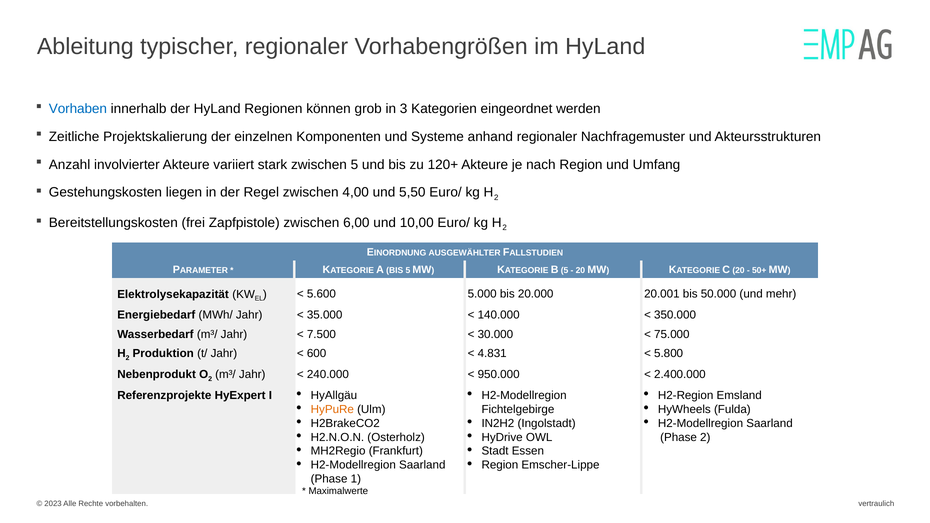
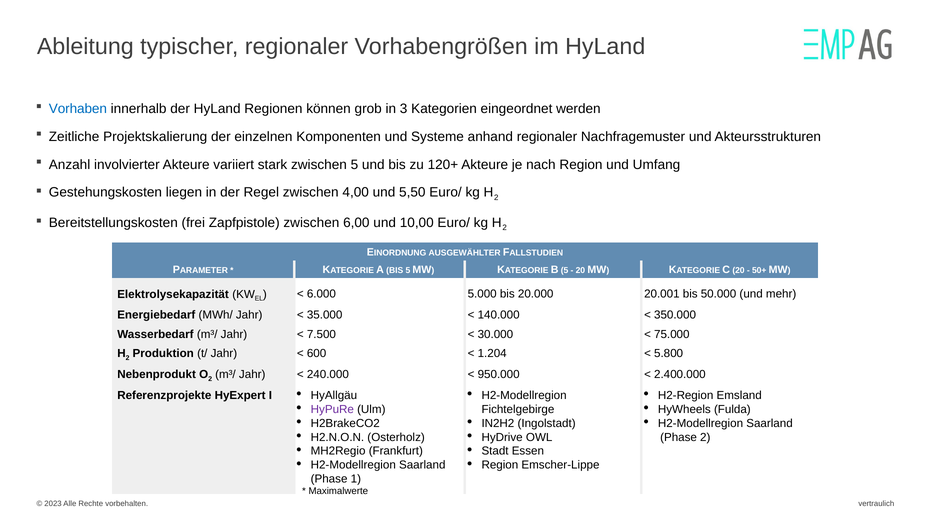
5.600: 5.600 -> 6.000 (321, 294)
4.831: 4.831 -> 1.204 (492, 353)
HyPuRe colour: orange -> purple (332, 409)
